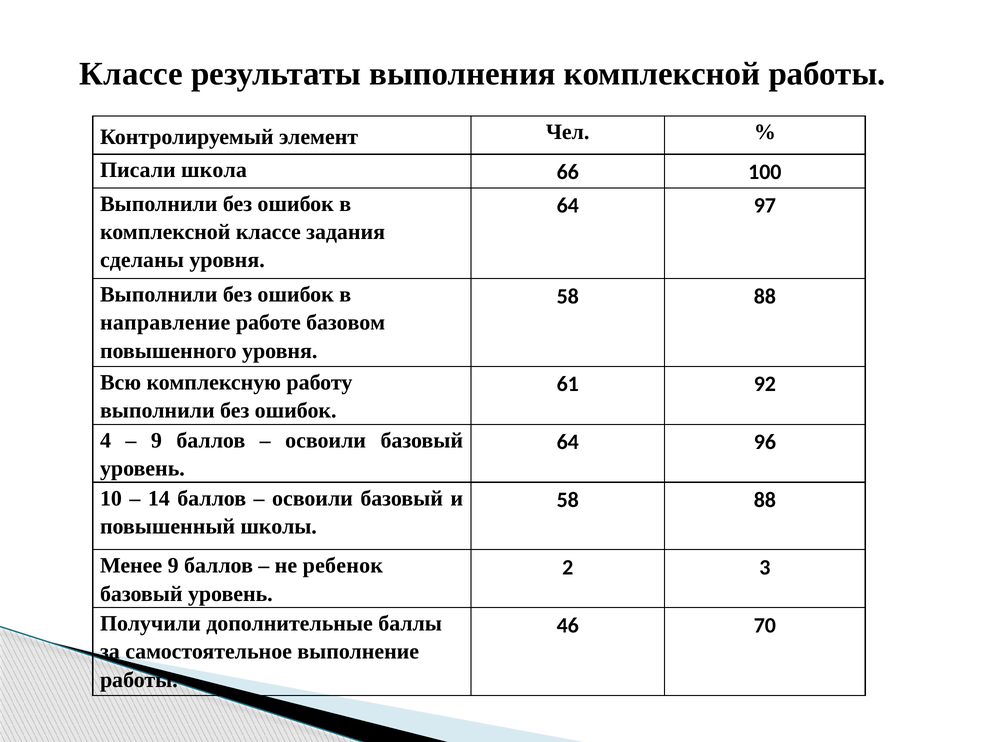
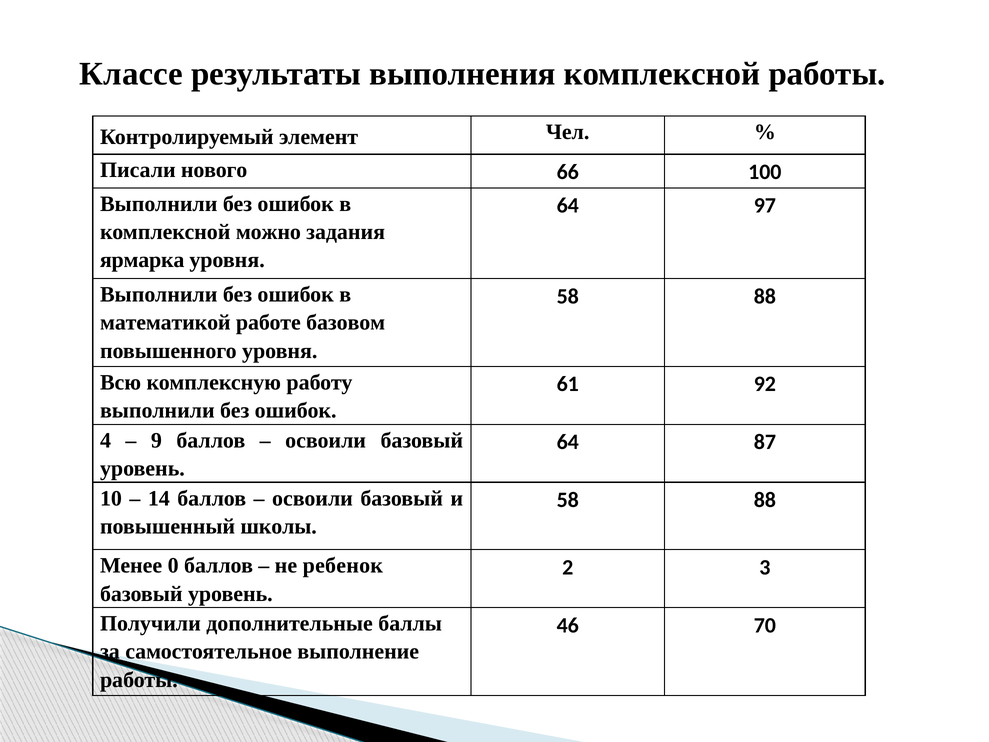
школа: школа -> нового (214, 170)
комплексной классе: классе -> можно (268, 232)
сделаны: сделаны -> ярмарка (142, 260)
направление: направление -> математикой (165, 323)
96: 96 -> 87 (765, 442)
Менее 9: 9 -> 0 (173, 566)
